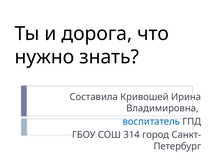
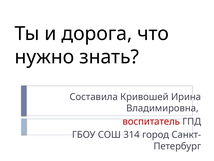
воспитатель colour: blue -> red (151, 121)
